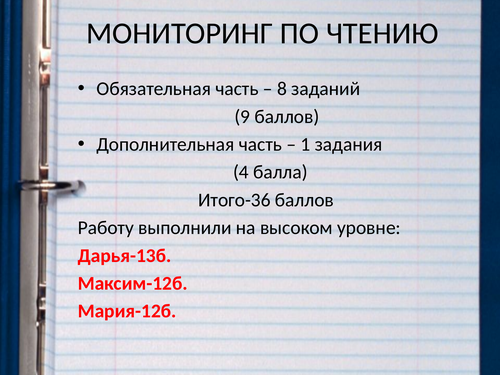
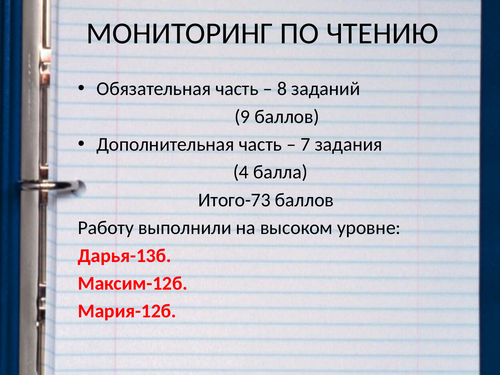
1: 1 -> 7 (305, 144)
Итого-36: Итого-36 -> Итого-73 (234, 200)
